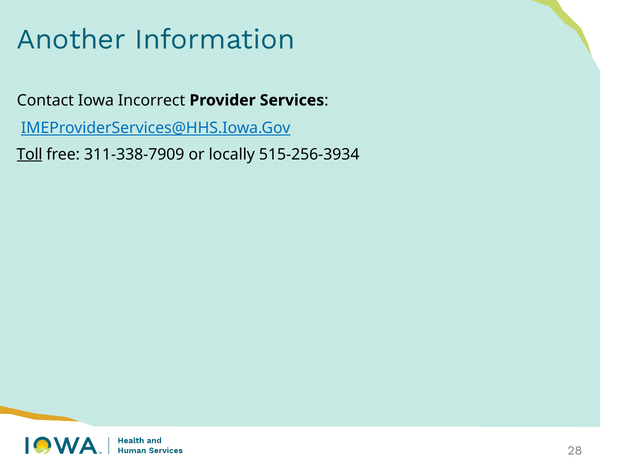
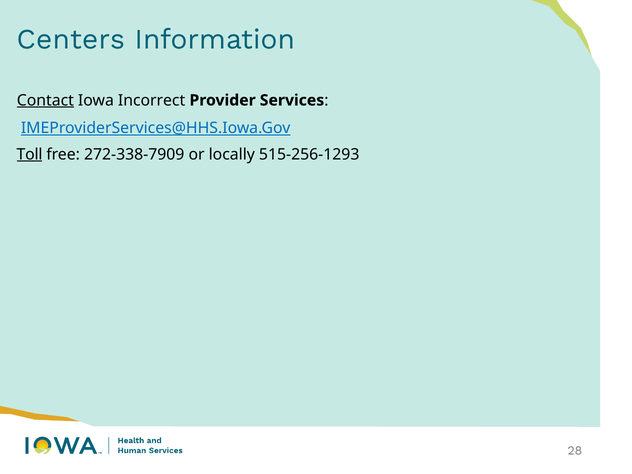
Another: Another -> Centers (71, 39)
Contact underline: none -> present (45, 100)
311-338-7909: 311-338-7909 -> 272-338-7909 (134, 154)
515-256-3934: 515-256-3934 -> 515-256-1293 (309, 154)
